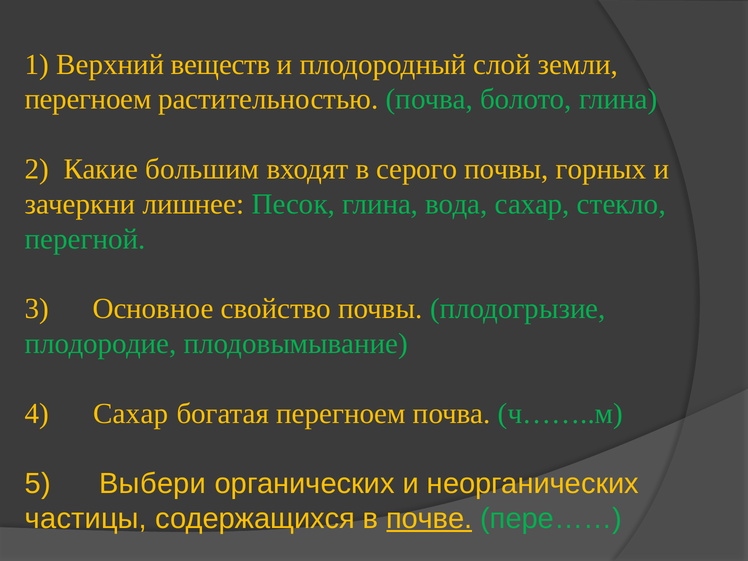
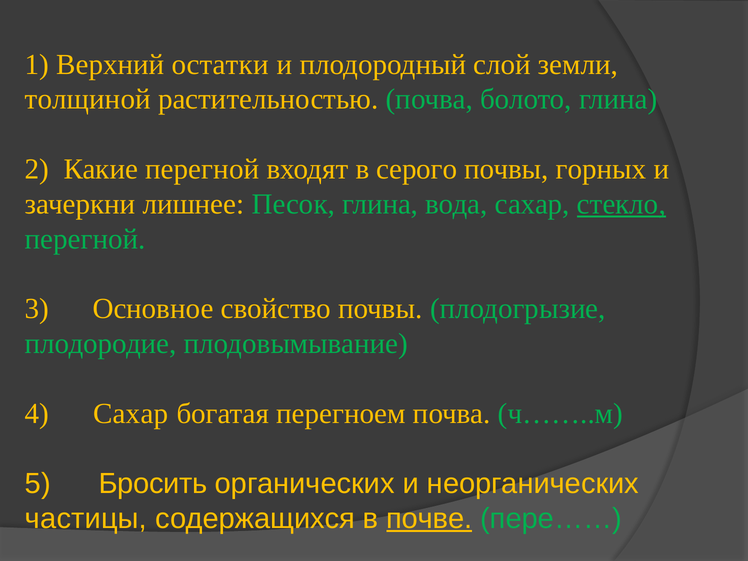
веществ: веществ -> остатки (220, 64)
перегноем: перегноем -> толщиной (88, 99)
Какие большим: большим -> перегной (202, 169)
стекло underline: none -> present (621, 204)
Выбери: Выбери -> Бросить (153, 484)
